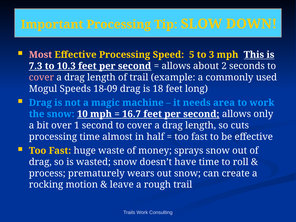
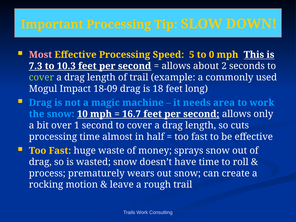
3: 3 -> 0 (212, 55)
cover colour: pink -> light green (41, 77)
Speeds: Speeds -> Impact (75, 89)
